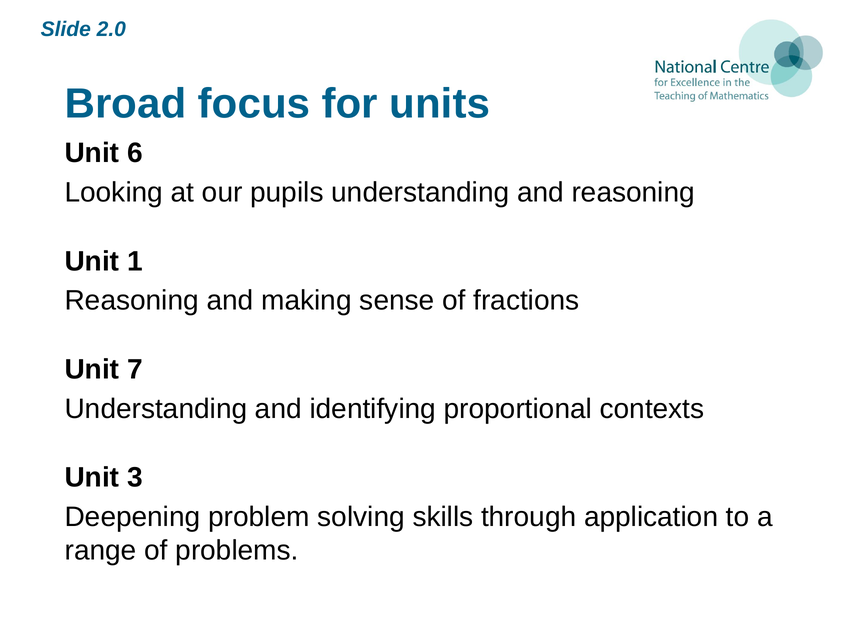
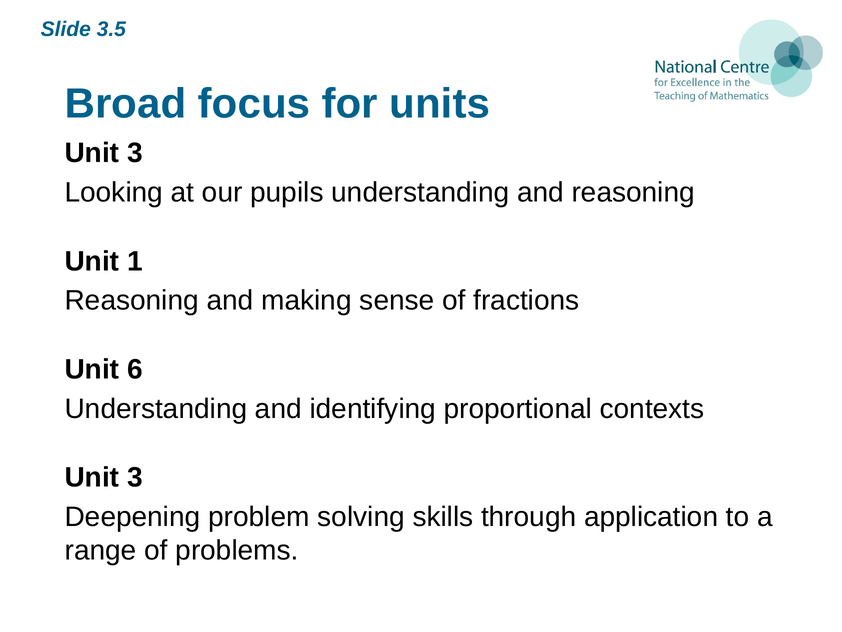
2.0: 2.0 -> 3.5 (111, 29)
6: 6 -> 3 (135, 153)
7: 7 -> 6 (135, 369)
